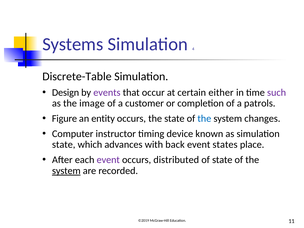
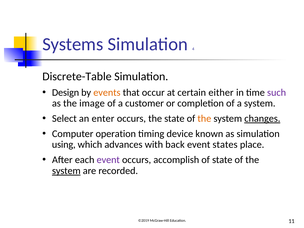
events colour: purple -> orange (107, 92)
a patrols: patrols -> system (260, 103)
Figure: Figure -> Select (64, 119)
entity: entity -> enter (103, 119)
the colour: blue -> orange (204, 119)
changes underline: none -> present (262, 119)
instructor: instructor -> operation (116, 134)
state: state -> using (64, 145)
distributed: distributed -> accomplish (176, 160)
